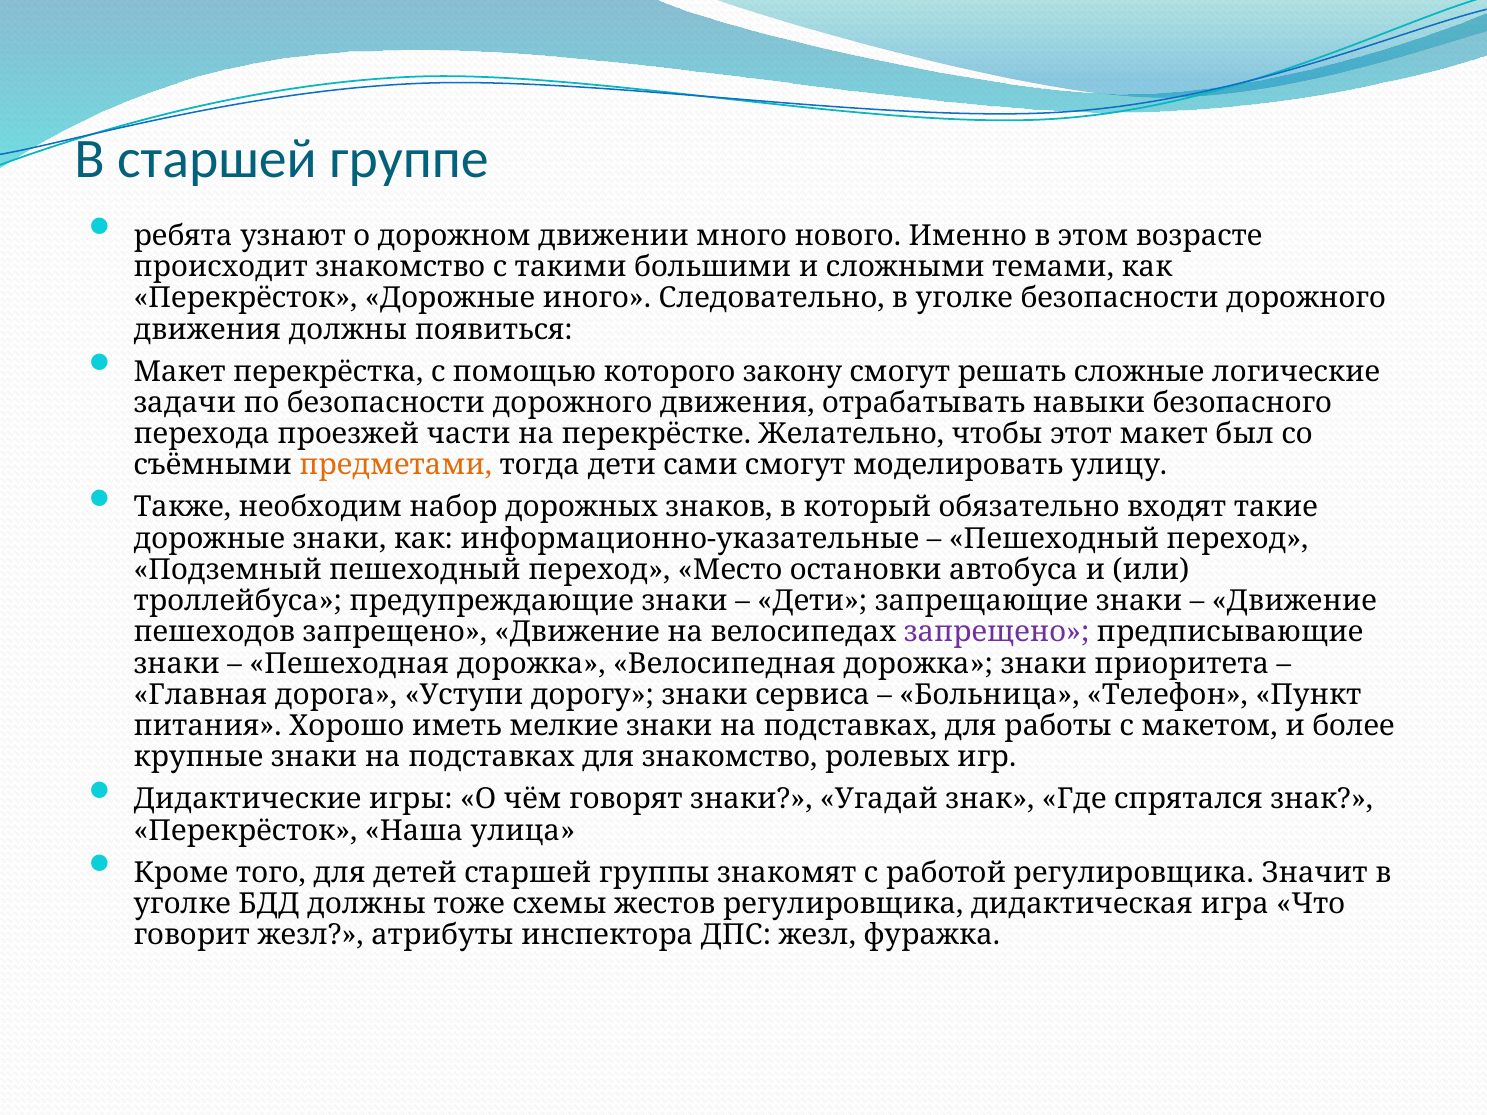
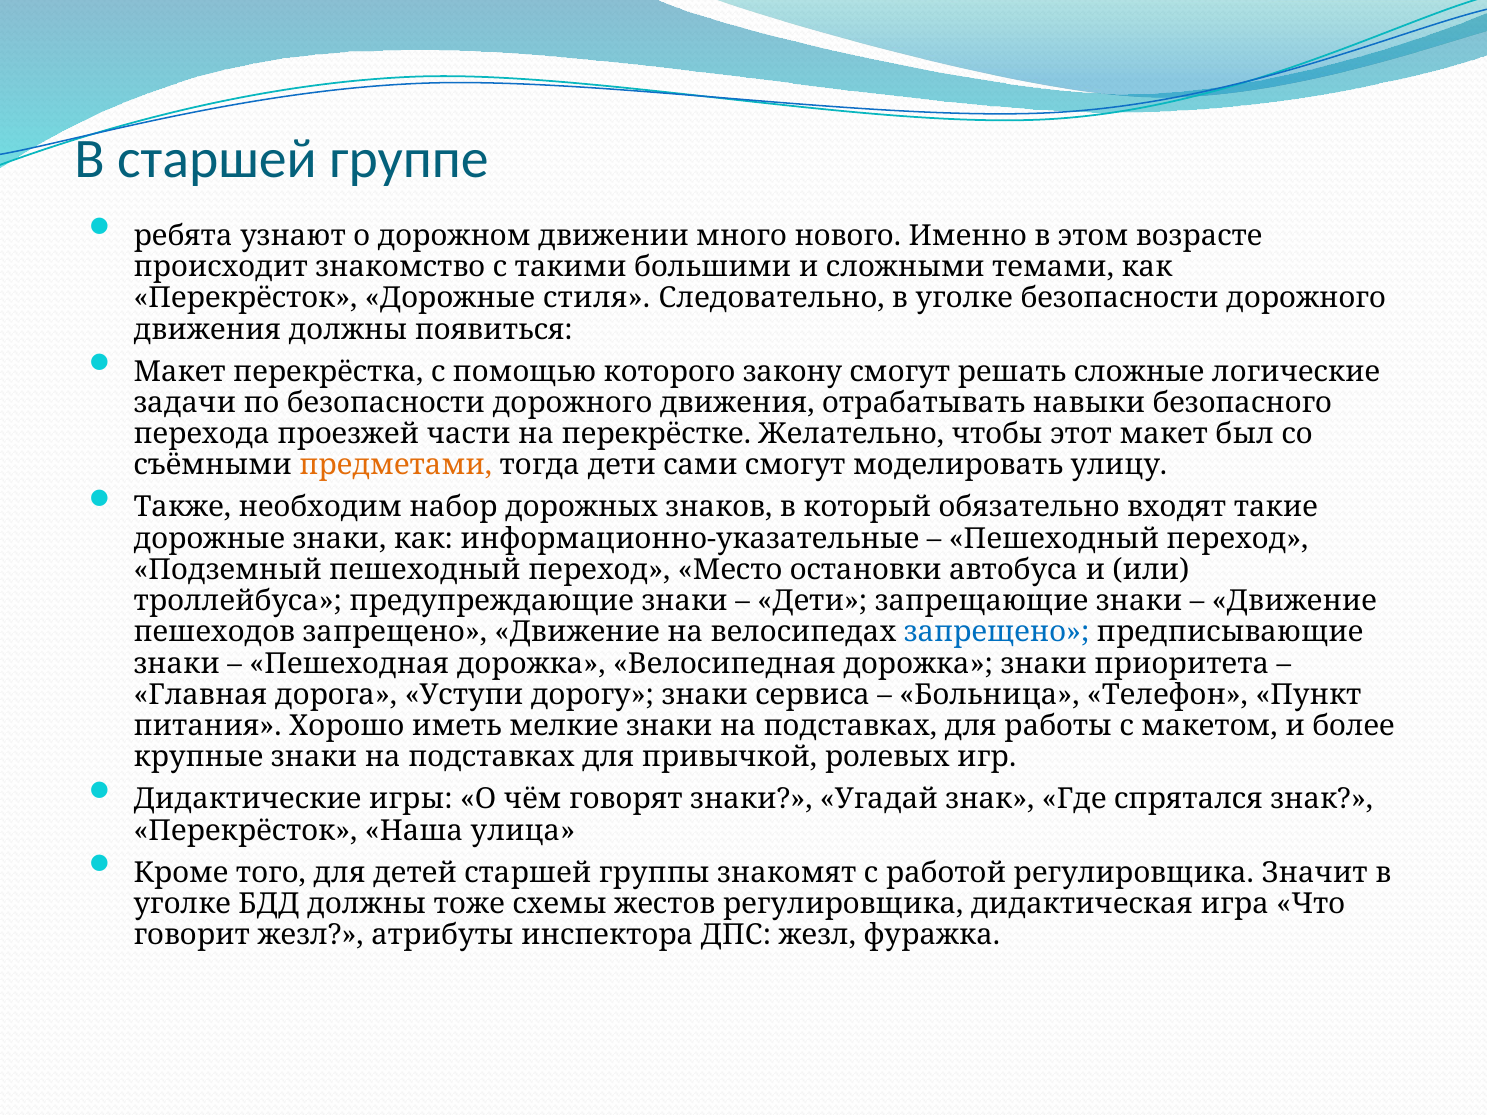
иного: иного -> стиля (597, 298)
запрещено colour: purple -> blue (997, 633)
для знакомство: знакомство -> привычкой (729, 758)
